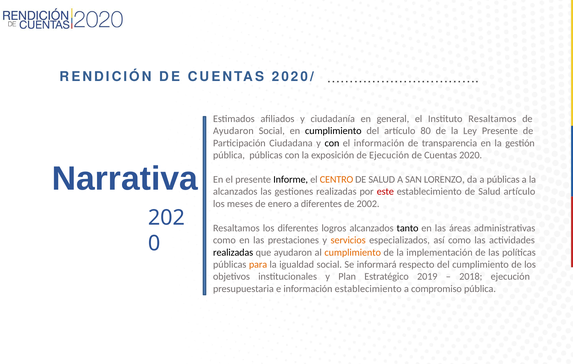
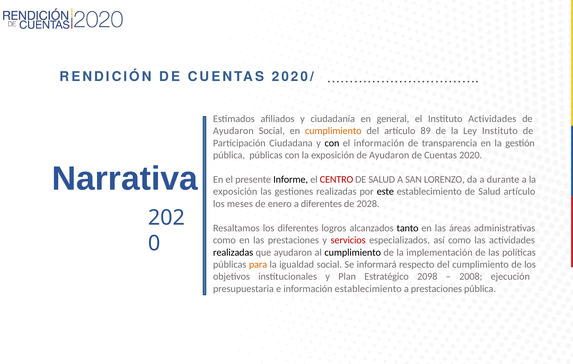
Instituto Resaltamos: Resaltamos -> Actividades (492, 119)
cumplimiento colour: black -> orange (333, 131)
80: 80 -> 89 (426, 131)
Ley Presente: Presente -> Instituto (500, 131)
exposición de Ejecución: Ejecución -> Ayudaron (389, 155)
CENTRO colour: orange -> red (337, 180)
a públicas: públicas -> durante (503, 180)
alcanzados: alcanzados -> exposición (235, 192)
este colour: red -> black (385, 192)
2002: 2002 -> 2028 (368, 204)
servicios colour: orange -> red (348, 240)
cumplimiento colour: orange -> black (353, 252)
2019: 2019 -> 2098 (427, 277)
2018: 2018 -> 2008 (471, 277)
a compromiso: compromiso -> prestaciones (436, 289)
